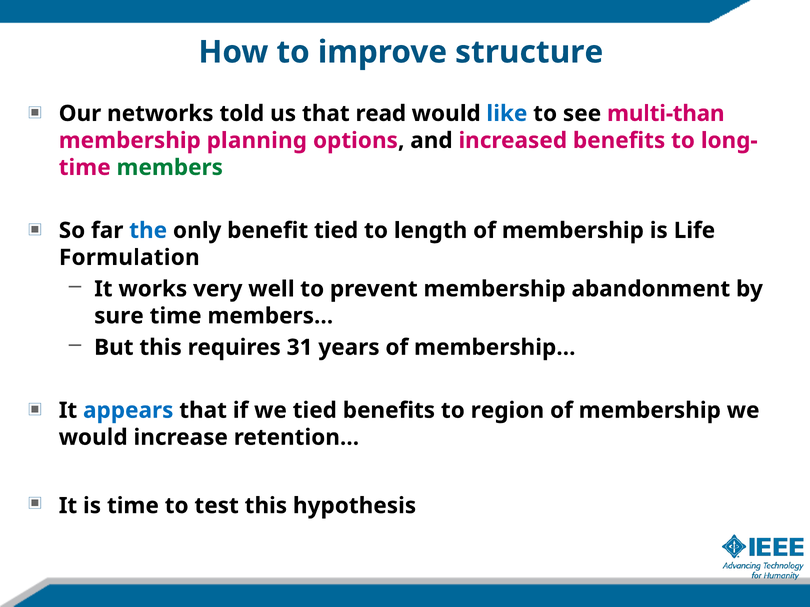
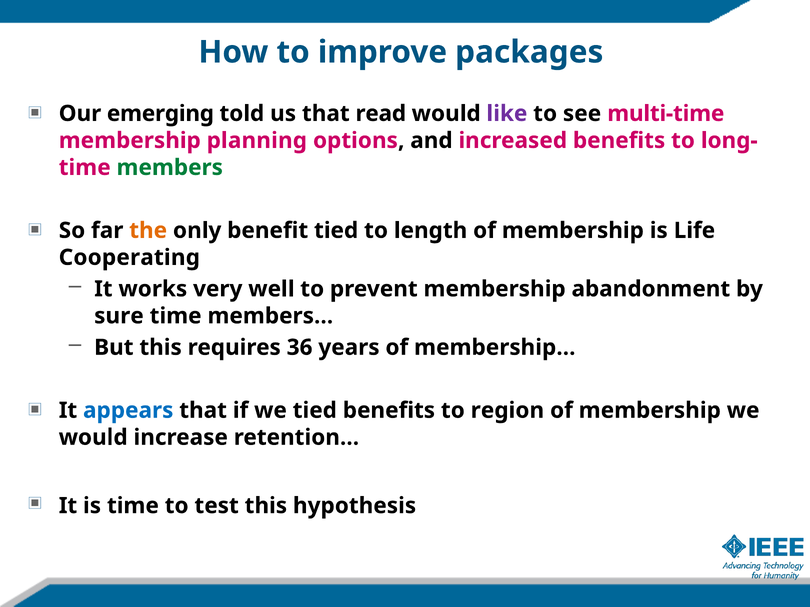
structure: structure -> packages (529, 52)
networks: networks -> emerging (160, 114)
like colour: blue -> purple (507, 114)
multi-than: multi-than -> multi-time (666, 114)
the colour: blue -> orange (148, 231)
Formulation: Formulation -> Cooperating (129, 258)
31: 31 -> 36 (300, 348)
